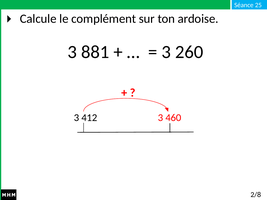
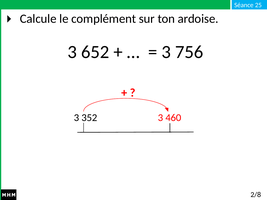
881: 881 -> 652 (95, 52)
260: 260 -> 756 (189, 52)
412: 412 -> 352 (89, 118)
